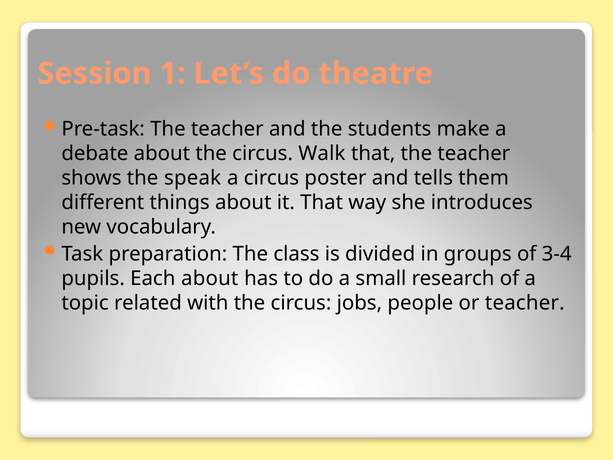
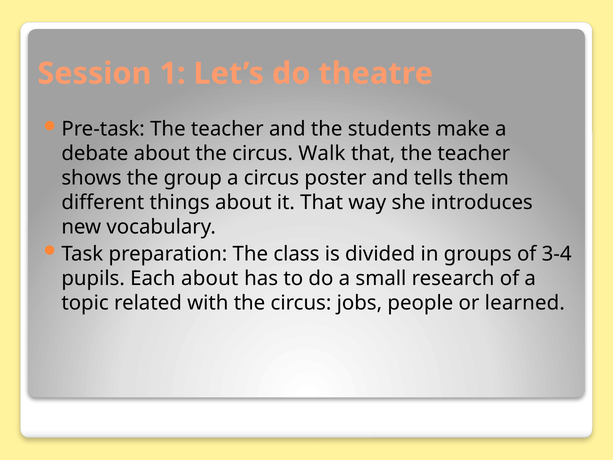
speak: speak -> group (193, 178)
or teacher: teacher -> learned (525, 303)
